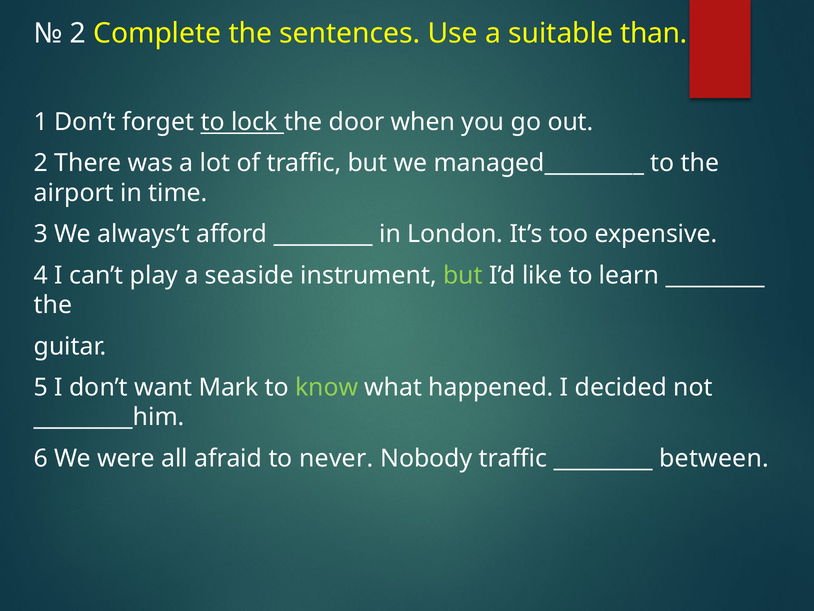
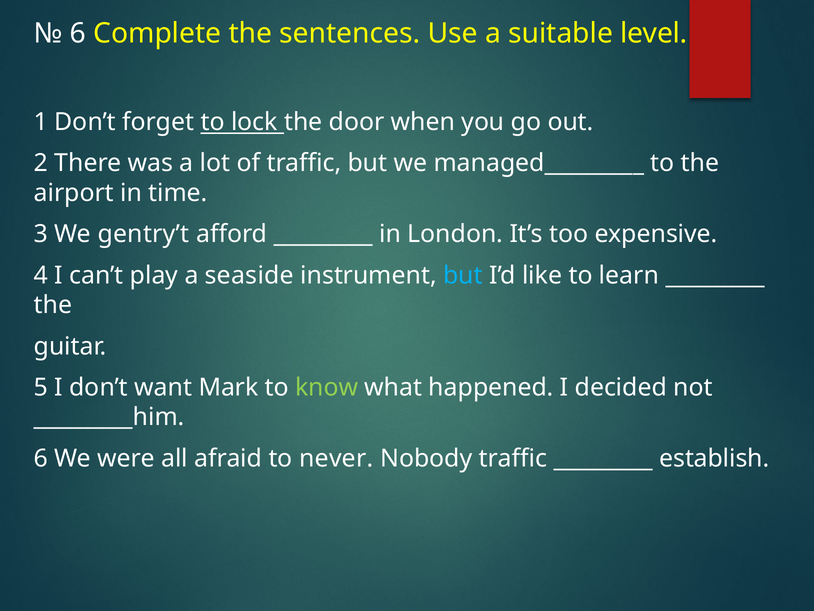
2: 2 -> 6 (78, 33)
than: than -> level (654, 33)
always’t: always’t -> gentry’t (143, 234)
but colour: light green -> light blue (463, 275)
between: between -> establish (714, 458)
